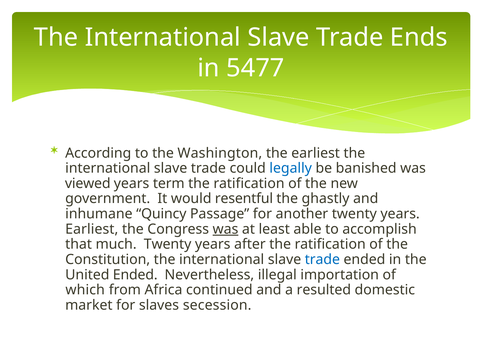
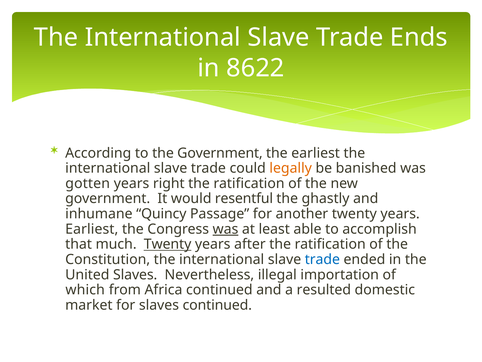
5477: 5477 -> 8622 (255, 68)
the Washington: Washington -> Government (220, 153)
legally colour: blue -> orange (291, 168)
viewed: viewed -> gotten (88, 183)
term: term -> right (169, 183)
Twenty underline: none -> present (168, 244)
United Ended: Ended -> Slaves (135, 274)
slaves secession: secession -> continued (217, 305)
